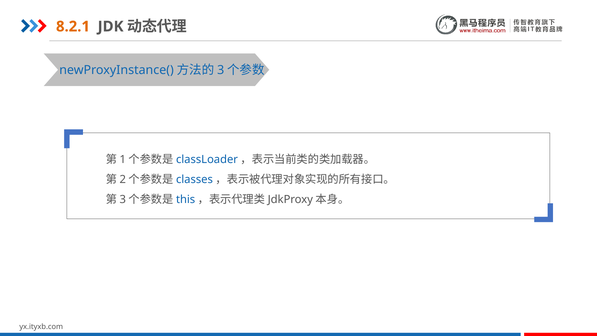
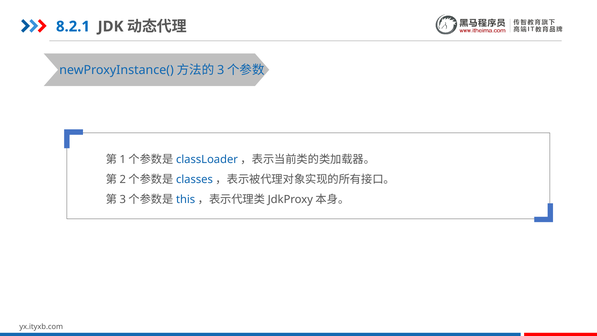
8.2.1 colour: orange -> blue (73, 26)
